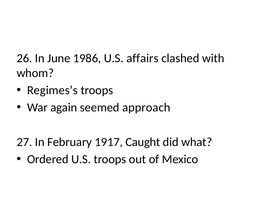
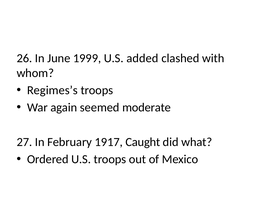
1986: 1986 -> 1999 (87, 58)
affairs: affairs -> added (142, 58)
approach: approach -> moderate (146, 107)
